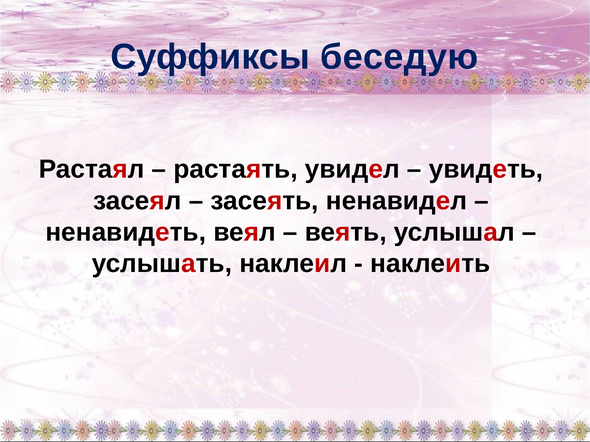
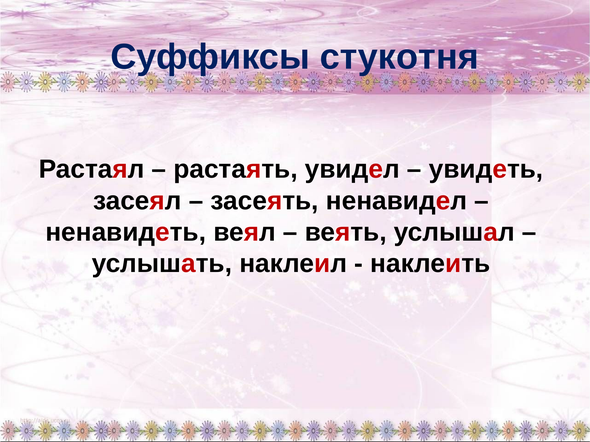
беседую: беседую -> стукотня (399, 57)
